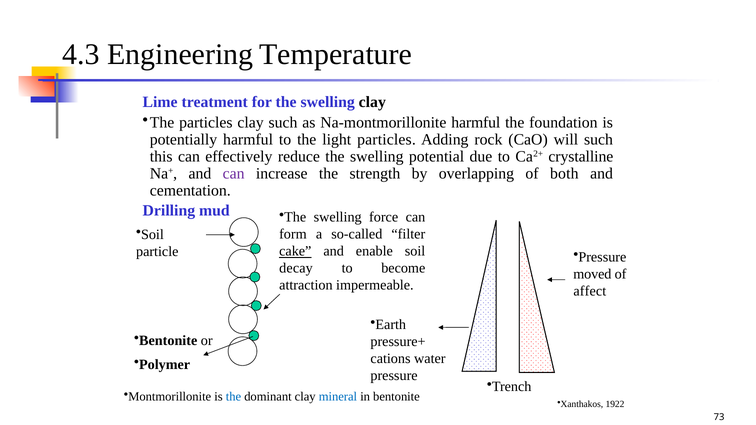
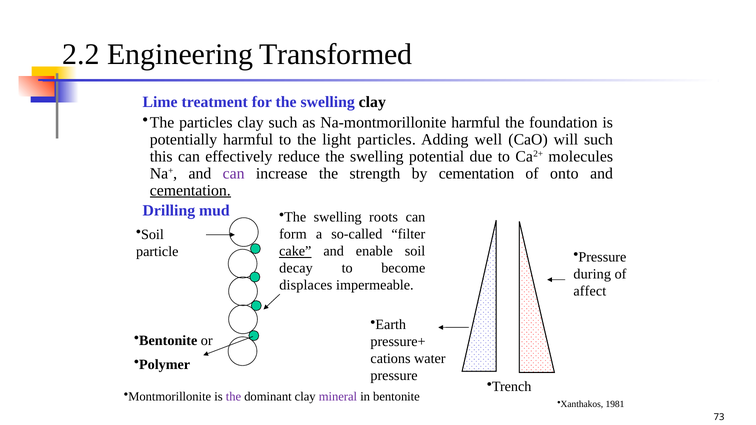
4.3: 4.3 -> 2.2 (81, 55)
Temperature: Temperature -> Transformed (336, 55)
rock: rock -> well (488, 139)
crystalline: crystalline -> molecules (581, 156)
by overlapping: overlapping -> cementation (477, 173)
both: both -> onto (564, 173)
cementation underline: none -> present (190, 191)
force: force -> roots (384, 217)
moved: moved -> during (592, 274)
attraction: attraction -> displaces (306, 285)
the colour: blue -> purple (233, 397)
mineral colour: blue -> purple (338, 397)
1922: 1922 -> 1981 (615, 404)
